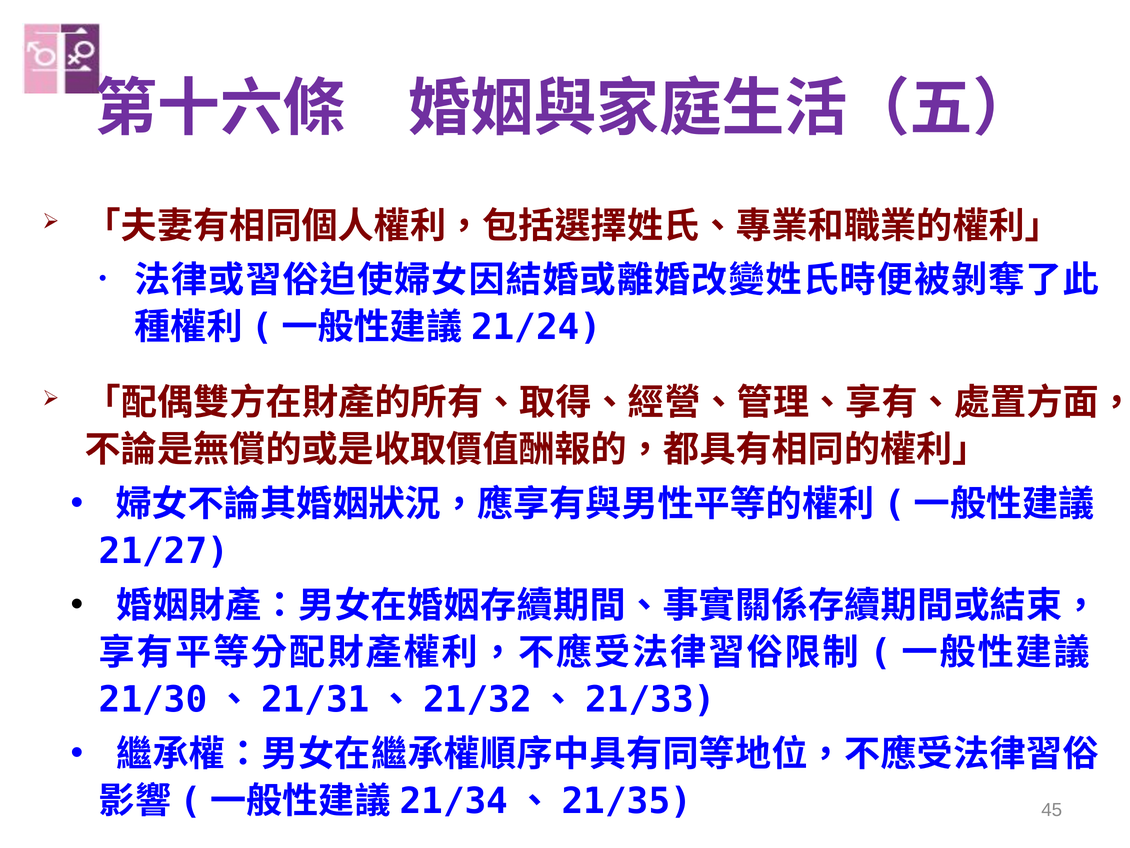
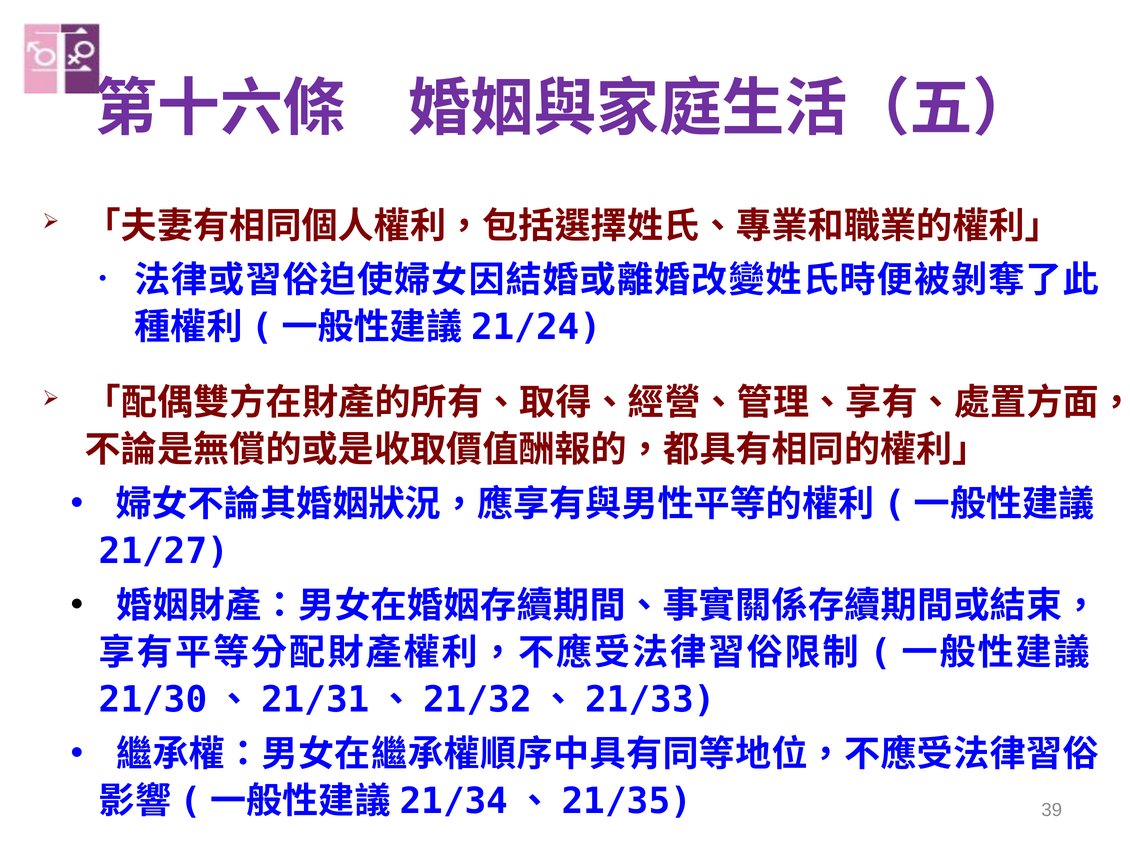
45: 45 -> 39 (1052, 809)
